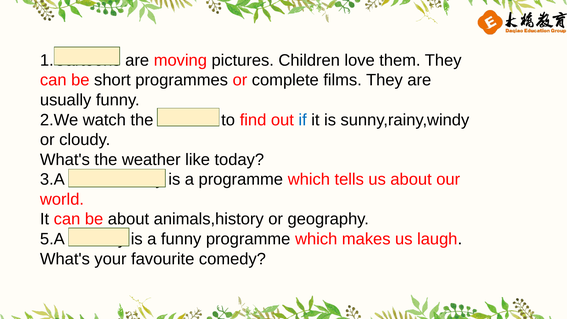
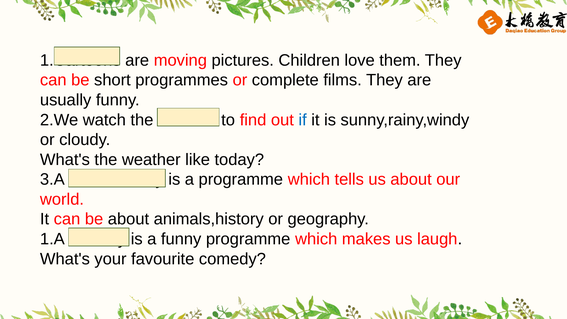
5.A: 5.A -> 1.A (52, 239)
